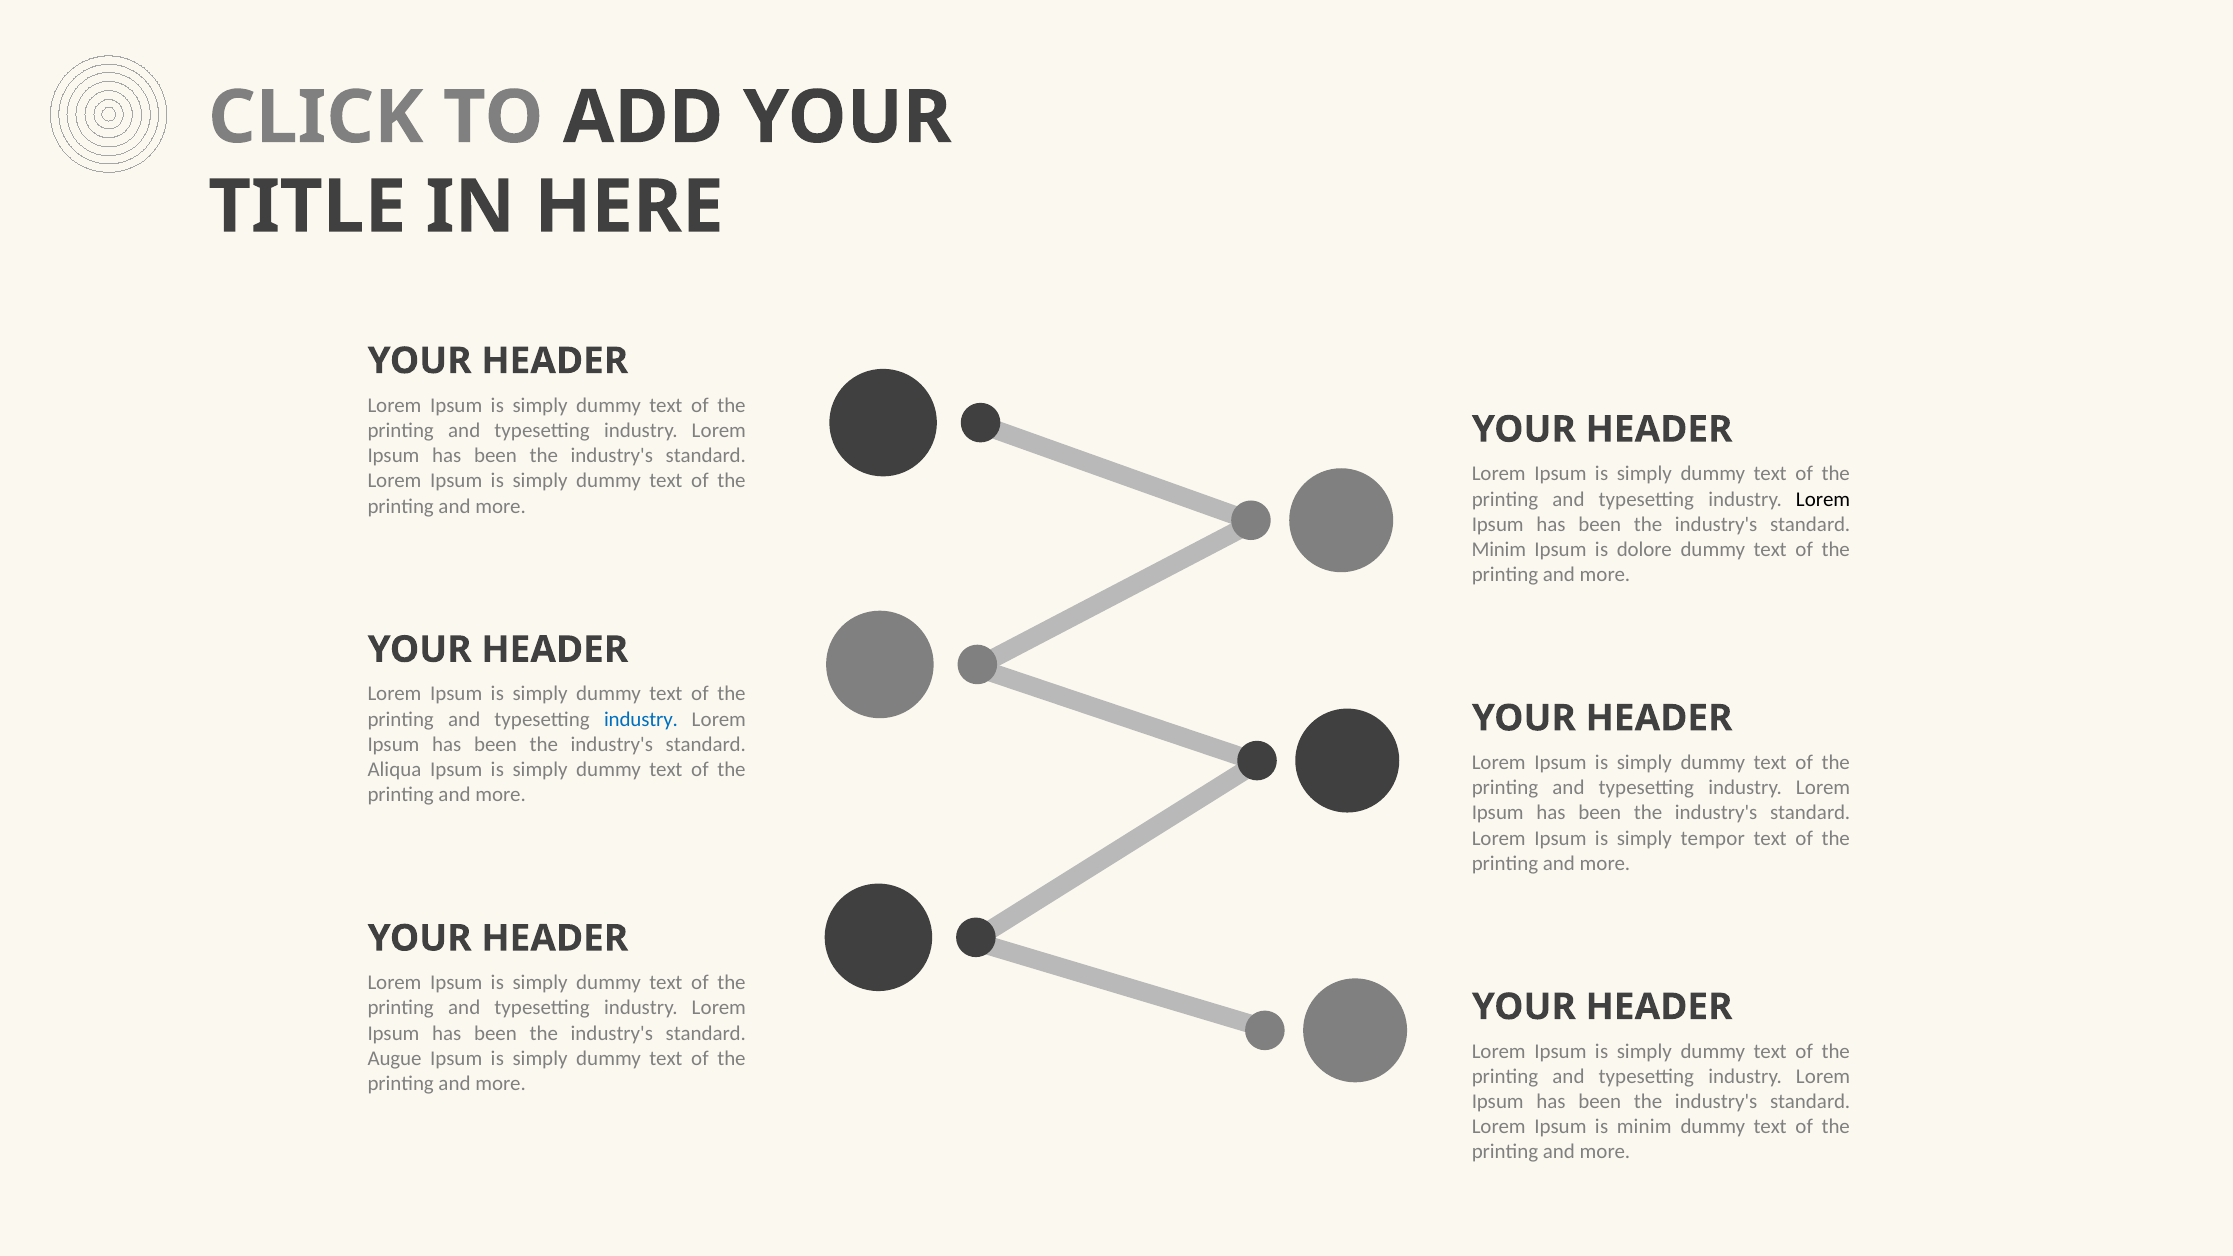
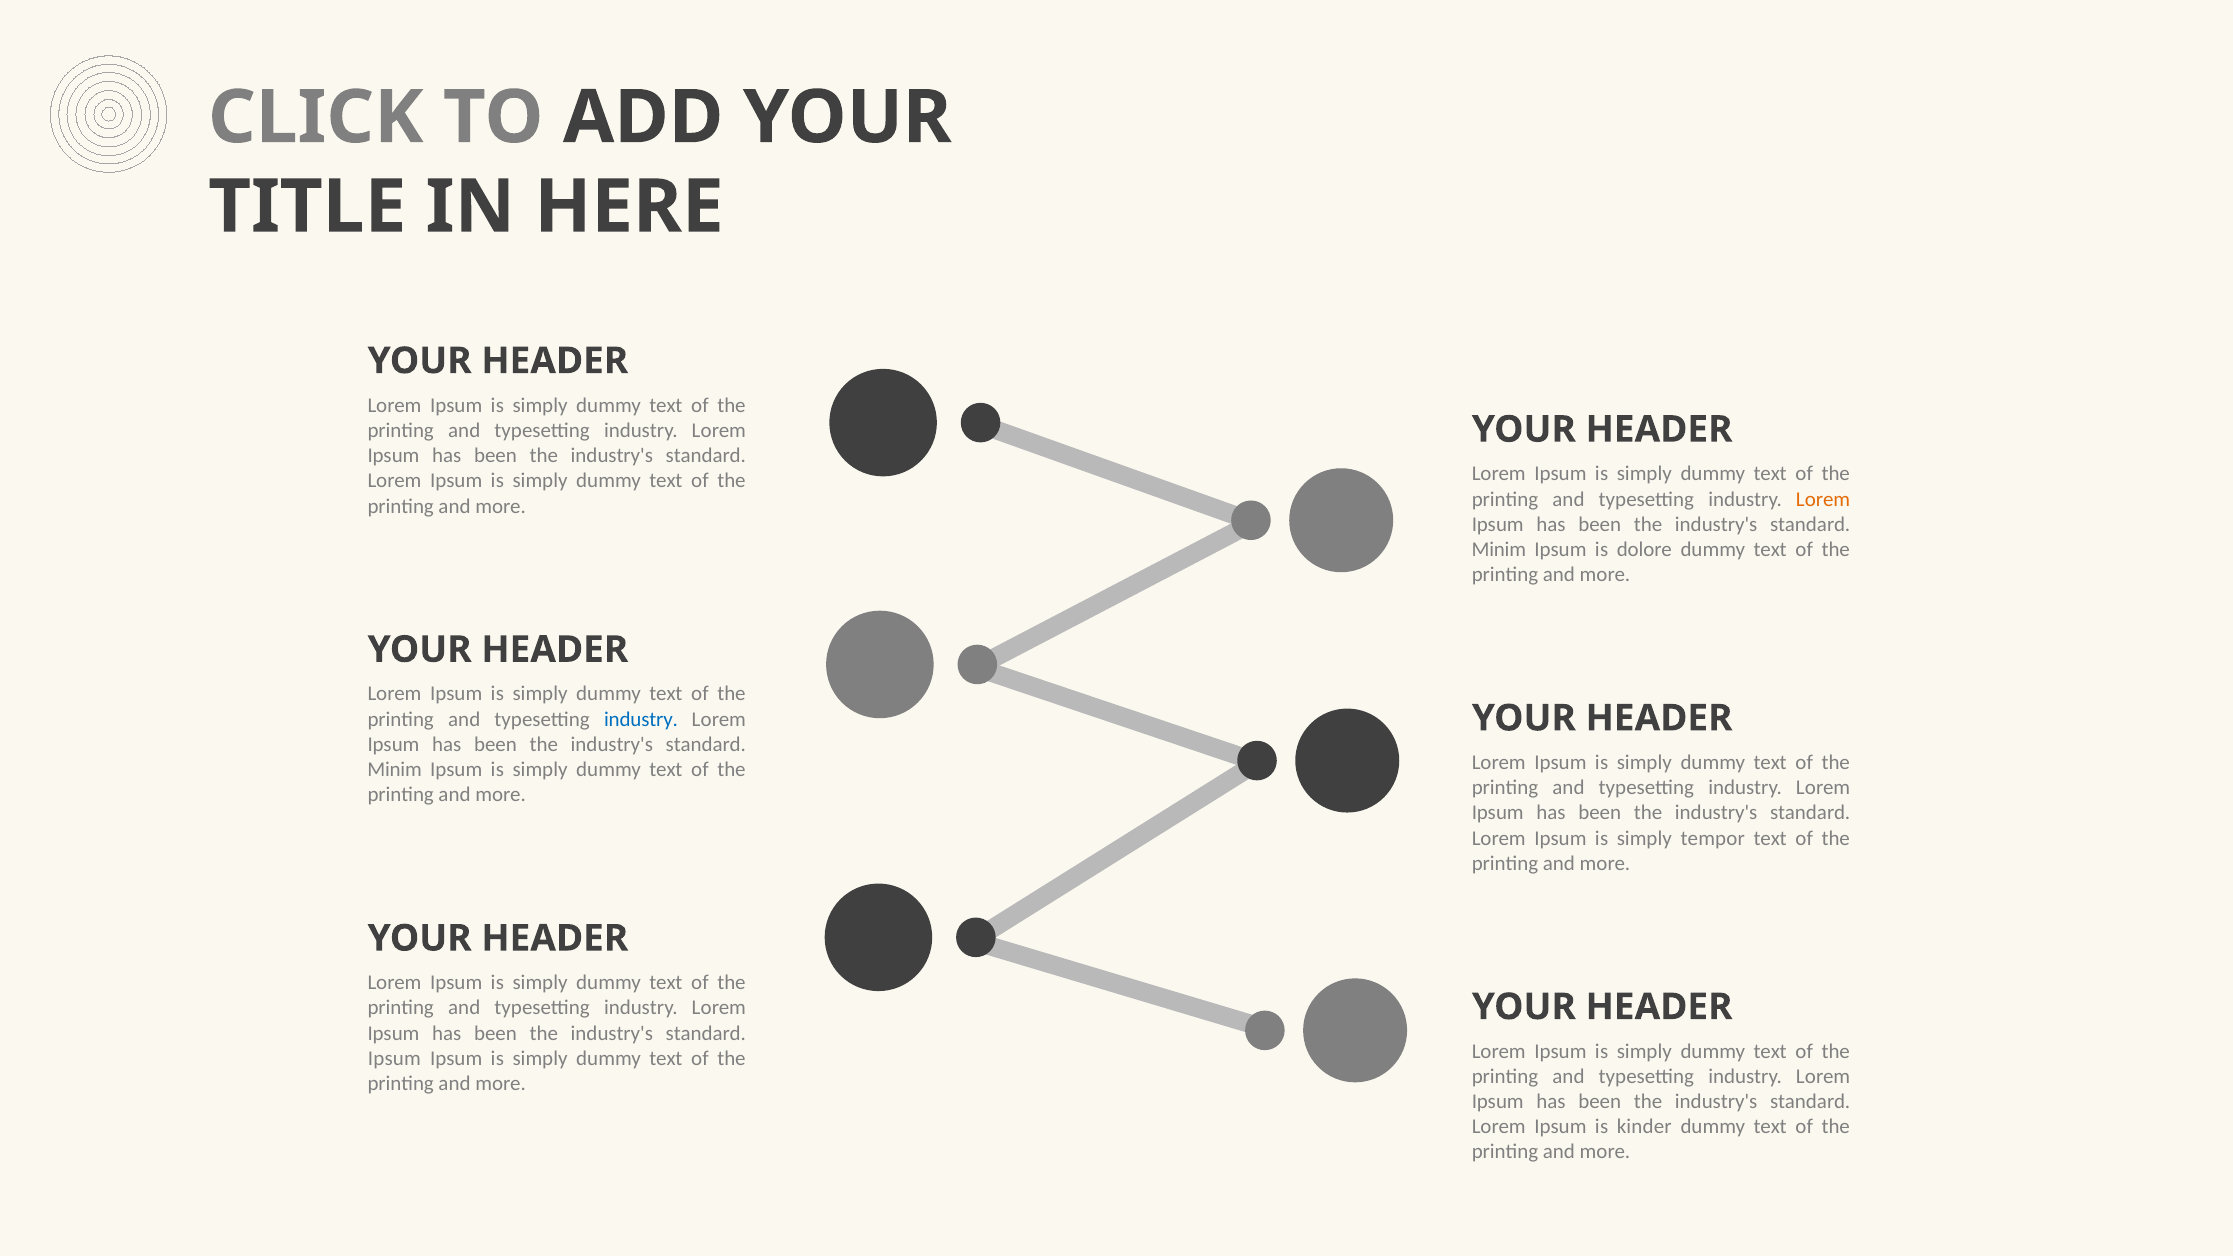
Lorem colour: black -> orange (1823, 499)
Aliqua: Aliqua -> Minim (395, 770)
Augue: Augue -> Ipsum (394, 1058)
is minim: minim -> kinder (1644, 1127)
